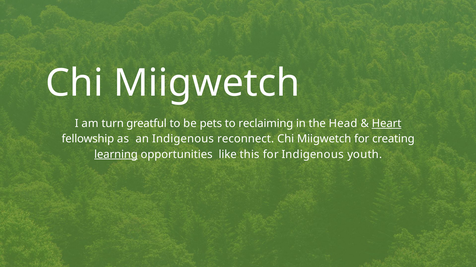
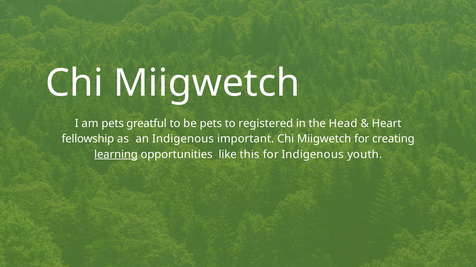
am turn: turn -> pets (113, 124)
reclaiming: reclaiming -> registered (266, 124)
Heart underline: present -> none (387, 124)
reconnect: reconnect -> important (246, 139)
